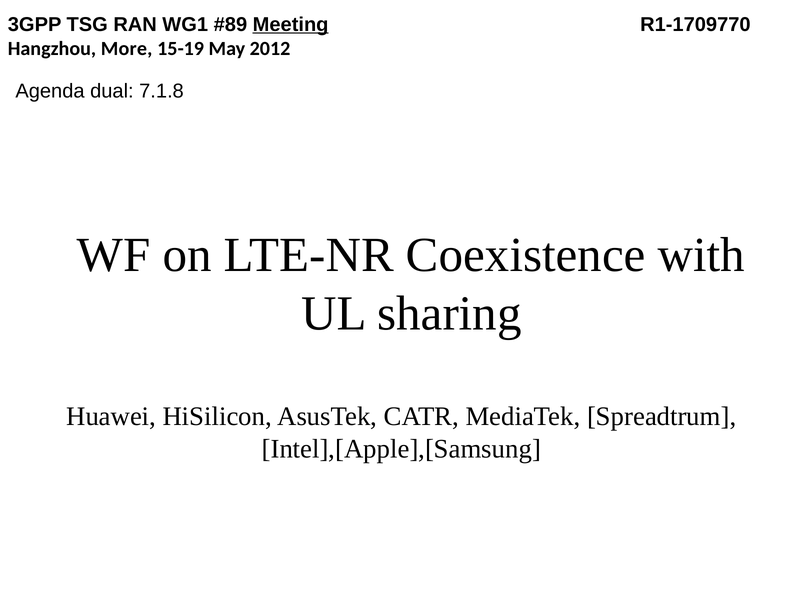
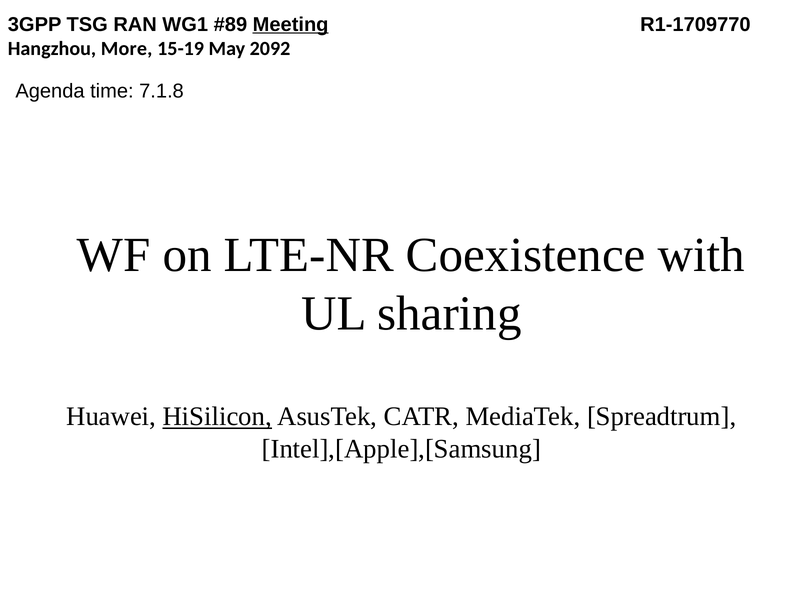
2012: 2012 -> 2092 (270, 49)
dual: dual -> time (112, 91)
HiSilicon underline: none -> present (217, 417)
